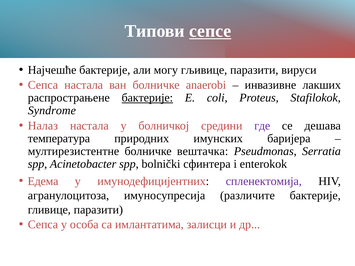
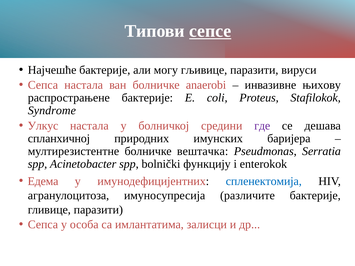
лакших: лакших -> њихову (322, 85)
бактерије underline: present -> none (147, 98)
Налаз: Налаз -> Улкус (43, 126)
температура: температура -> спланхичној (59, 139)
сфинтера: сфинтера -> функцију (207, 164)
спленектомија colour: purple -> blue (264, 181)
